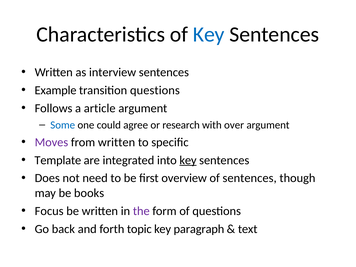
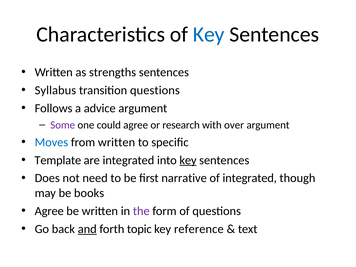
interview: interview -> strengths (113, 72)
Example: Example -> Syllabus (55, 90)
article: article -> advice (100, 108)
Some colour: blue -> purple (63, 125)
Moves colour: purple -> blue (51, 142)
overview: overview -> narrative (184, 178)
of sentences: sentences -> integrated (250, 178)
Focus: Focus -> Agree (49, 211)
and underline: none -> present (87, 229)
paragraph: paragraph -> reference (199, 229)
